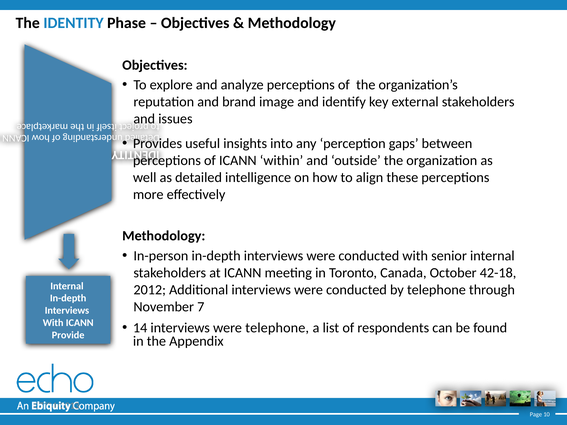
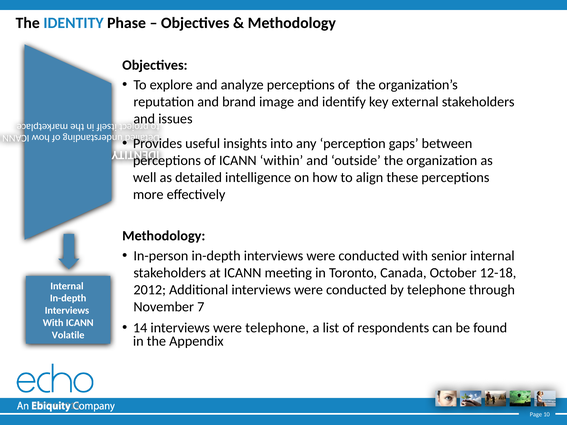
42-18: 42-18 -> 12-18 (498, 273)
Provide: Provide -> Volatile (68, 335)
